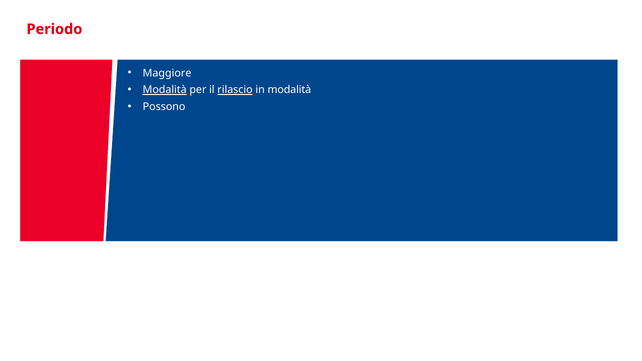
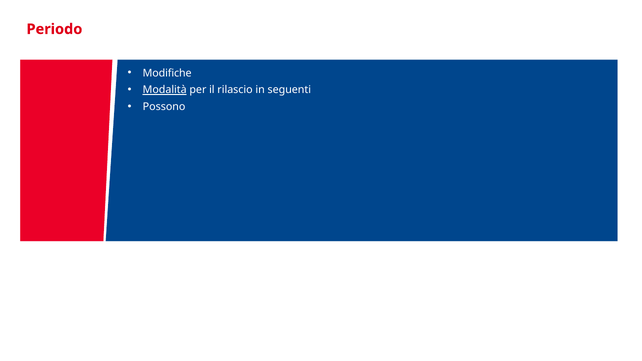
Maggiore: Maggiore -> Modifiche (167, 73)
rilascio underline: present -> none (235, 90)
in modalità: modalità -> seguenti (289, 90)
